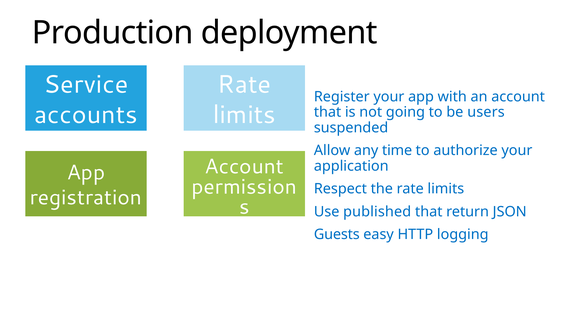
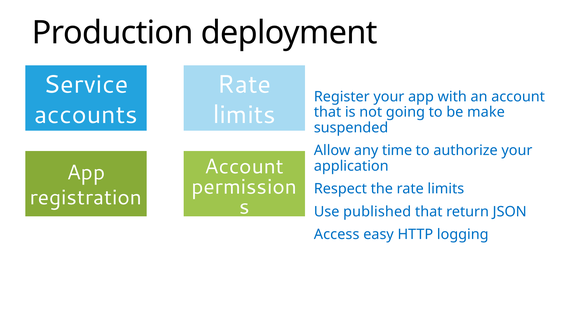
users: users -> make (486, 112)
Guests: Guests -> Access (337, 234)
